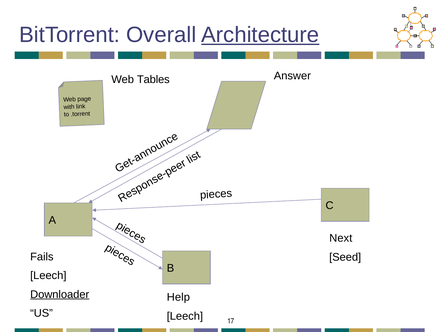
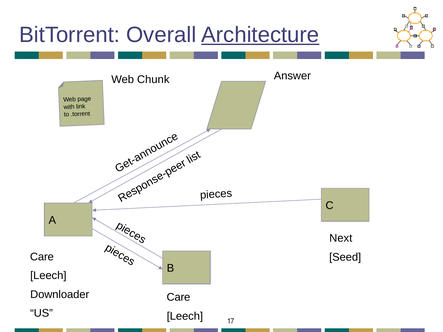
Tables: Tables -> Chunk (153, 80)
Fails: Fails -> Care (42, 257)
Downloader underline: present -> none (60, 295)
Help: Help -> Care (178, 298)
